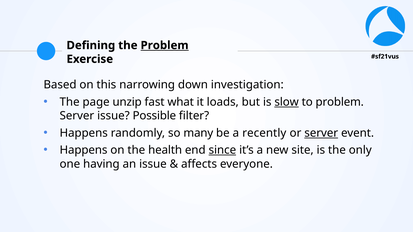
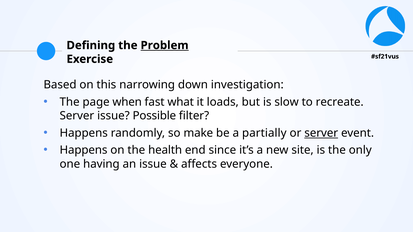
unzip: unzip -> when (127, 102)
slow underline: present -> none (287, 102)
to problem: problem -> recreate (340, 102)
many: many -> make (198, 133)
recently: recently -> partially (264, 133)
since underline: present -> none (222, 150)
